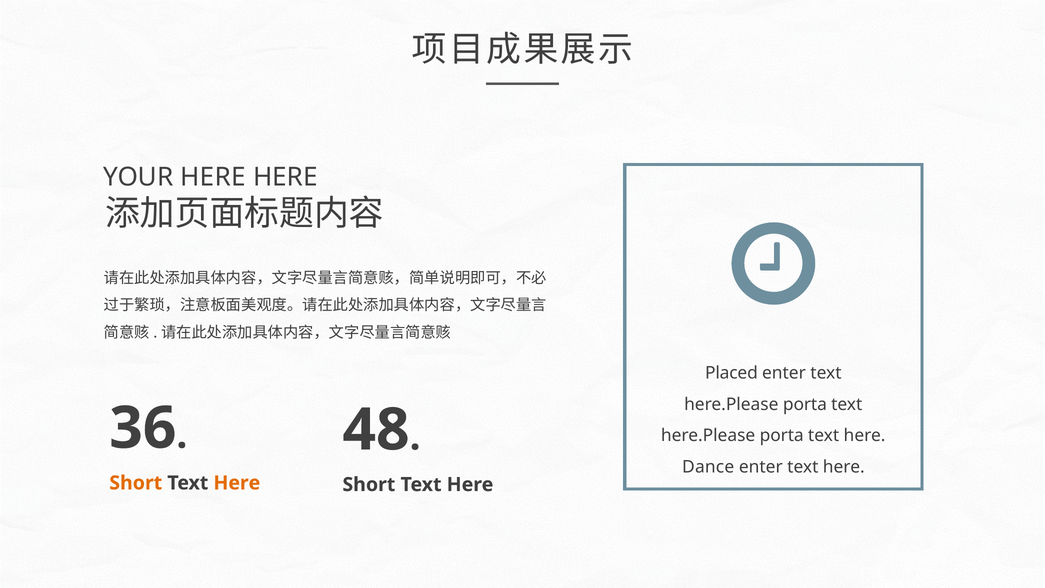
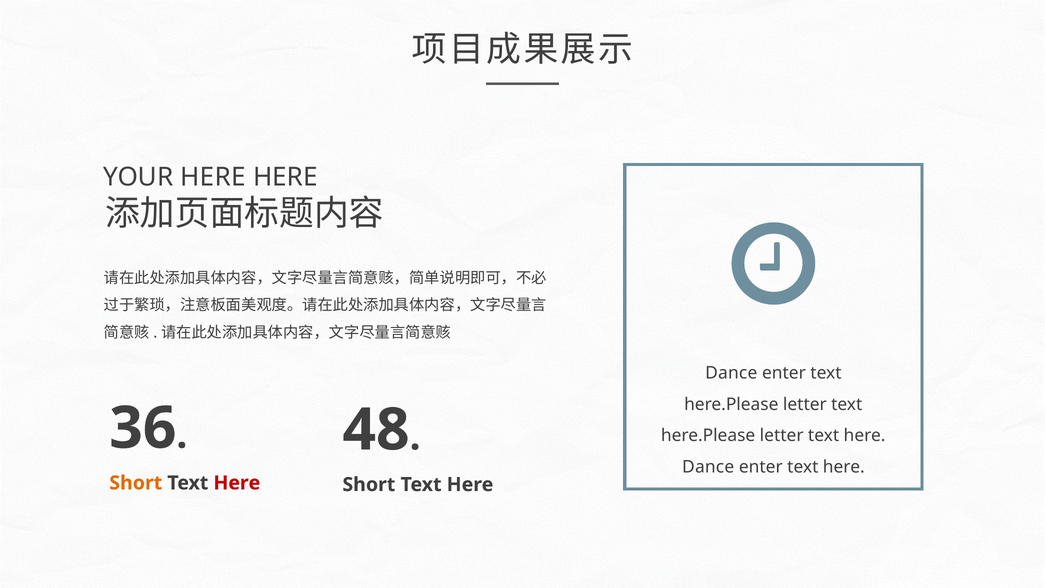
Placed: Placed -> Dance (731, 373)
porta: porta -> letter (805, 404)
porta: porta -> letter (782, 435)
Here colour: orange -> red (237, 483)
